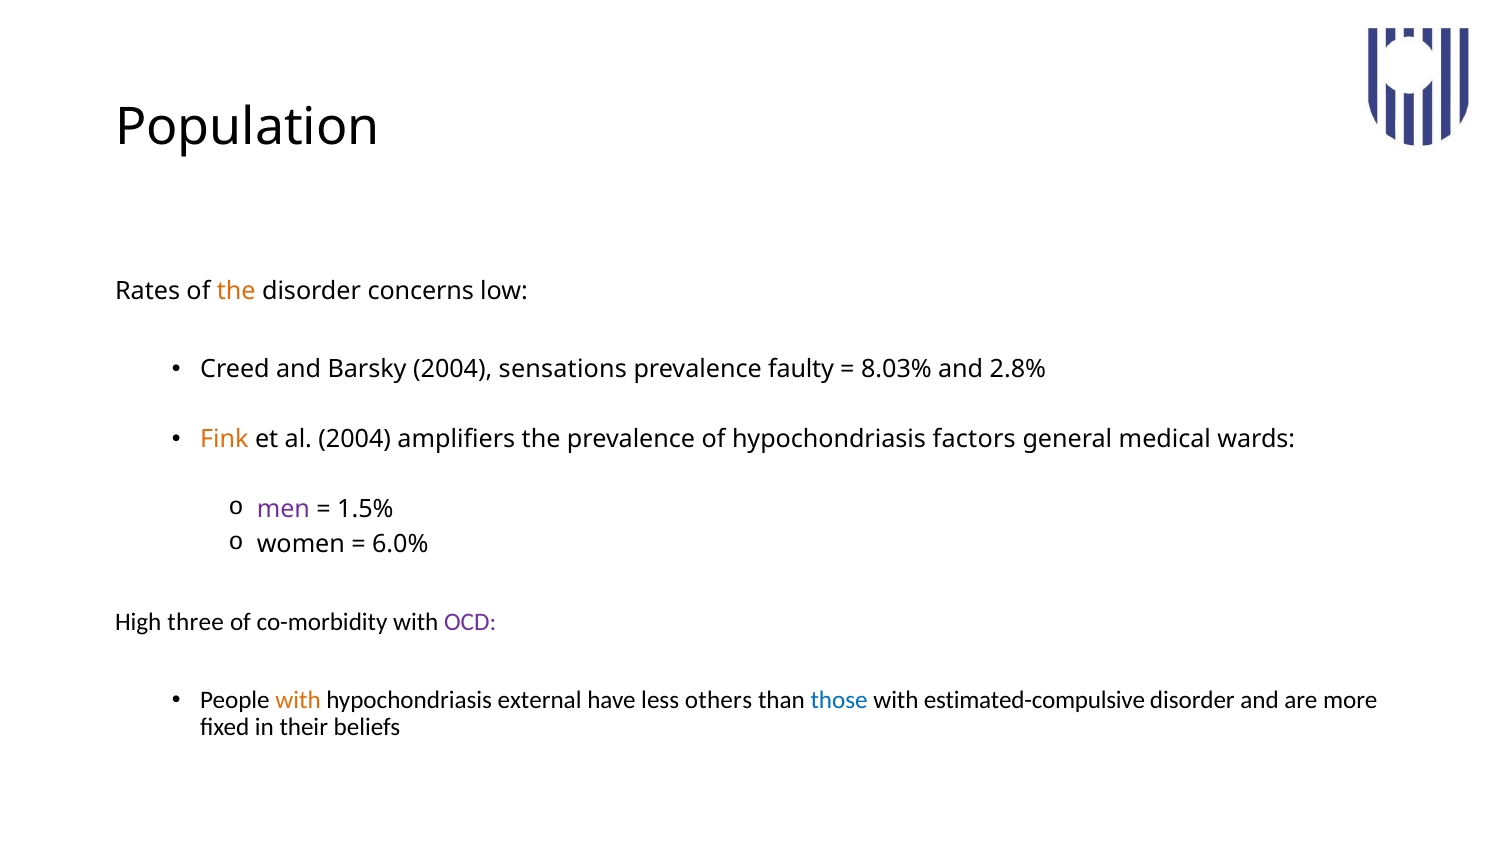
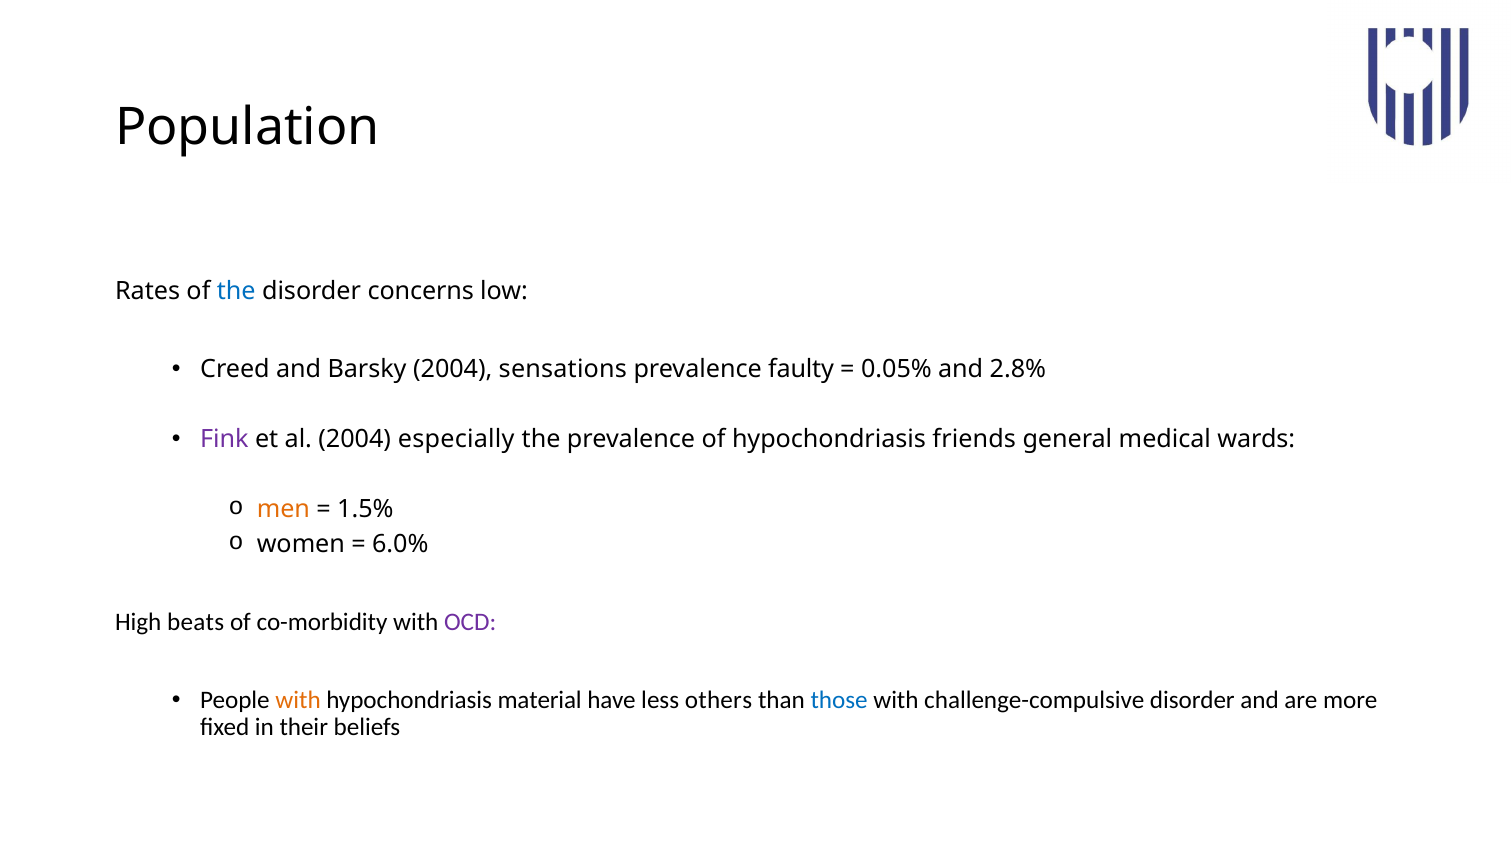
the colour: orange -> blue (236, 291)
8.03%: 8.03% -> 0.05% (896, 369)
Fink colour: orange -> purple (224, 439)
amplifiers: amplifiers -> especially (456, 439)
factors: factors -> friends (974, 439)
men colour: purple -> orange (283, 509)
three: three -> beats (196, 622)
external: external -> material (540, 700)
estimated-compulsive: estimated-compulsive -> challenge-compulsive (1034, 700)
